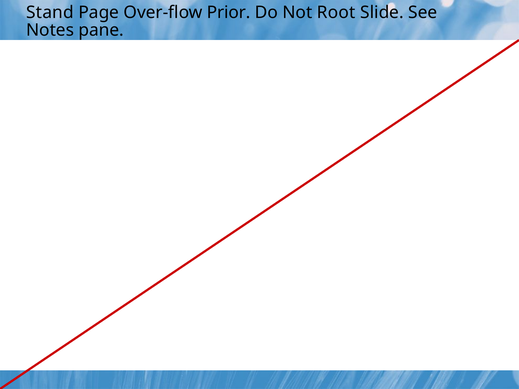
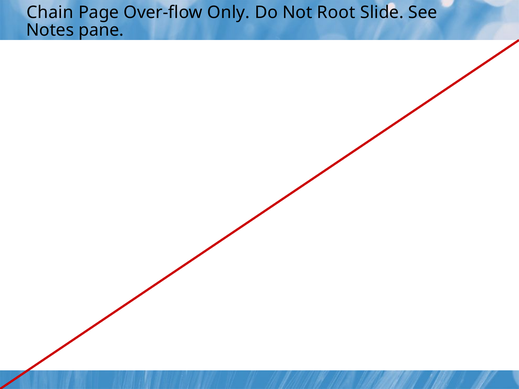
Stand: Stand -> Chain (50, 13)
Prior: Prior -> Only (229, 13)
